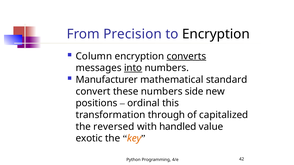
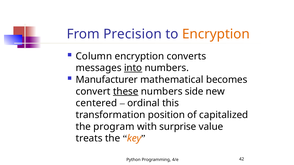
Encryption colour: black -> orange (216, 34)
converts underline: present -> none (186, 56)
standard: standard -> becomes (227, 80)
these underline: none -> present (126, 92)
positions: positions -> centered (96, 103)
through: through -> position (166, 115)
reversed: reversed -> program (114, 127)
handled: handled -> surprise (178, 127)
exotic: exotic -> treats (89, 139)
